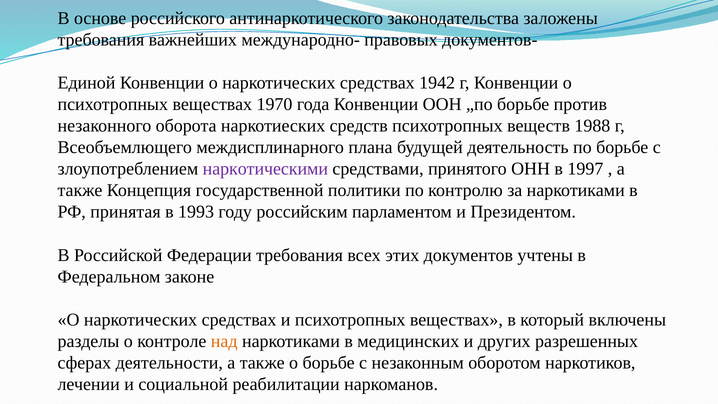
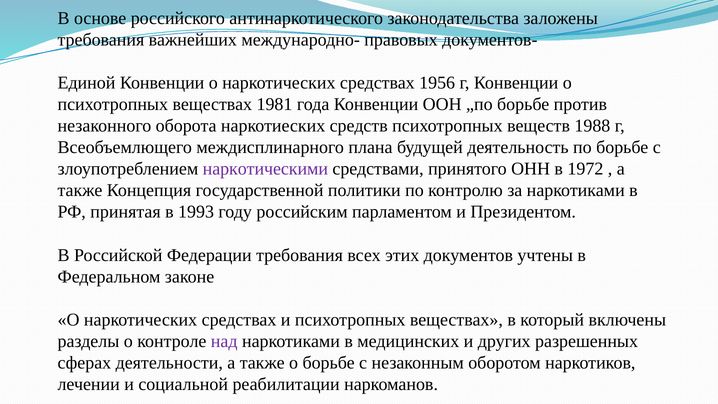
1942: 1942 -> 1956 (437, 83)
1970: 1970 -> 1981 (274, 104)
1997: 1997 -> 1972 (585, 169)
над colour: orange -> purple (224, 341)
